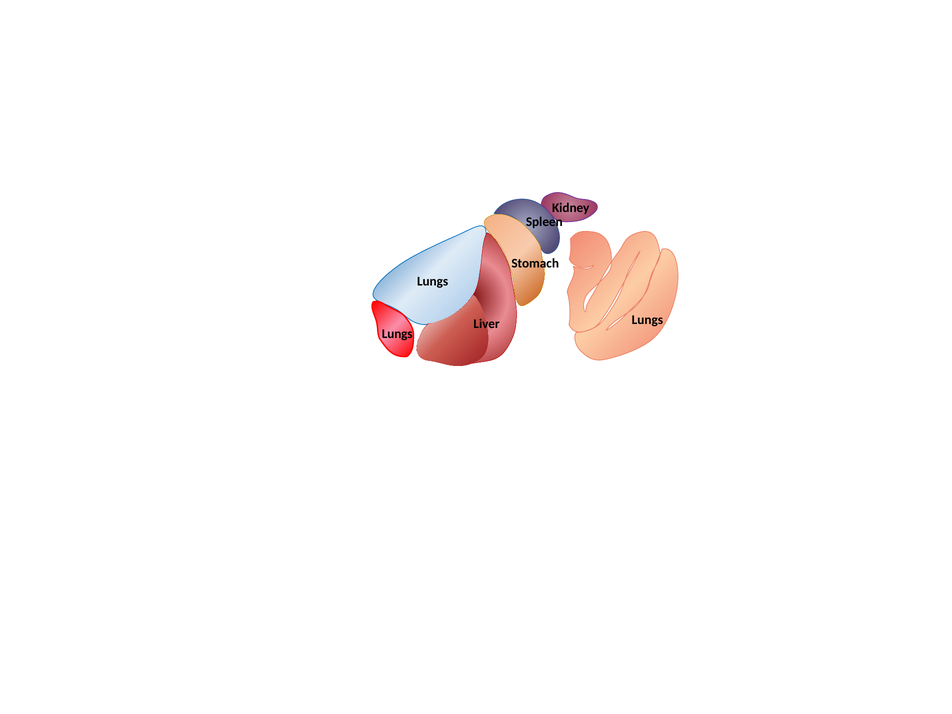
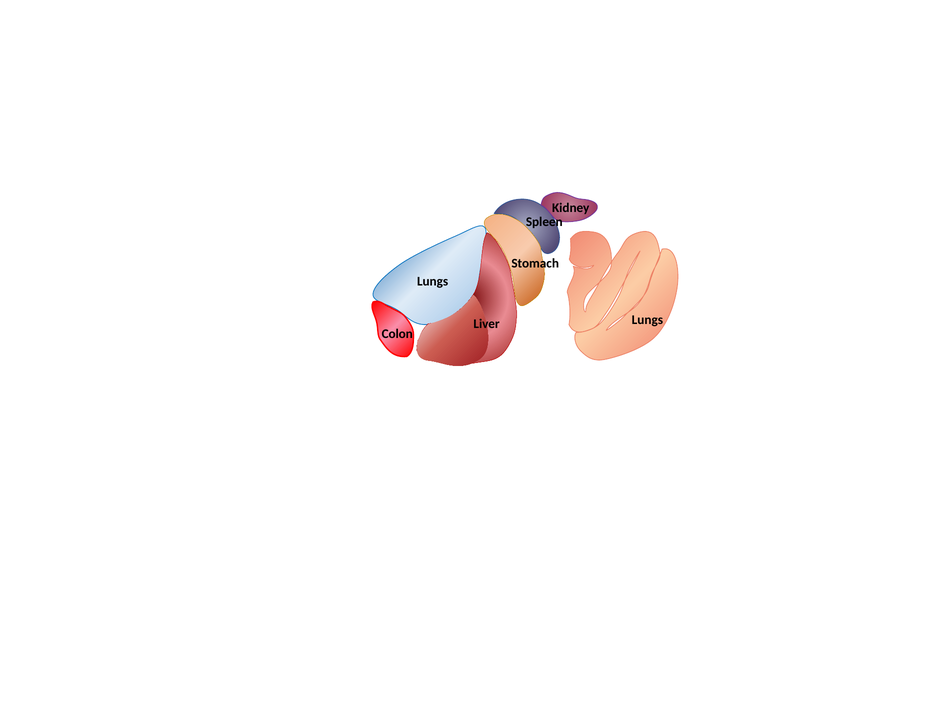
Lungs: Lungs -> Colon (397, 334)
